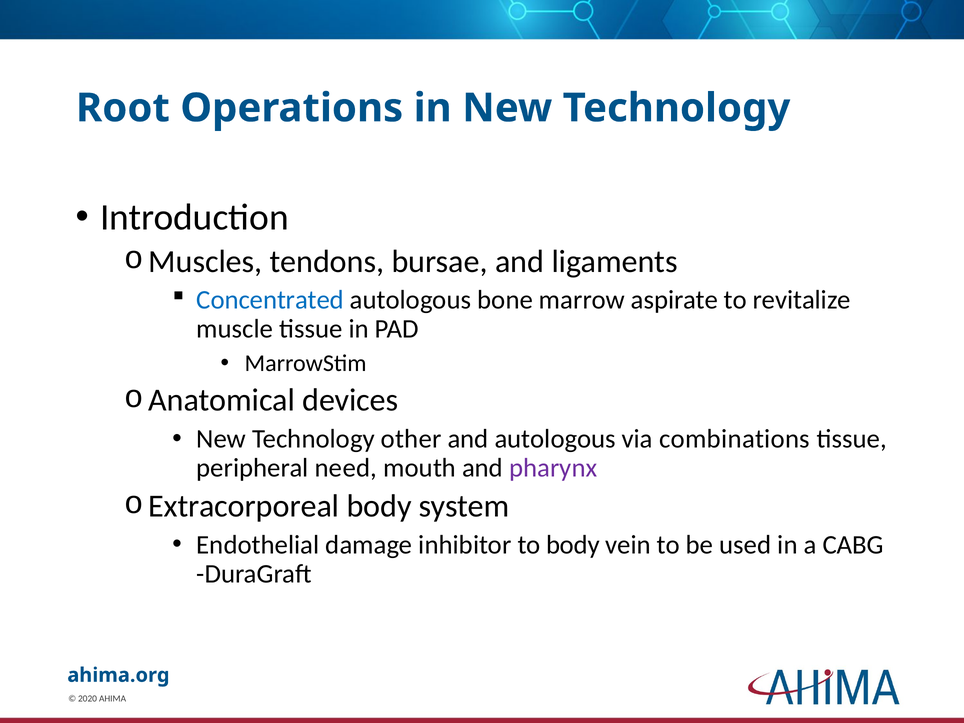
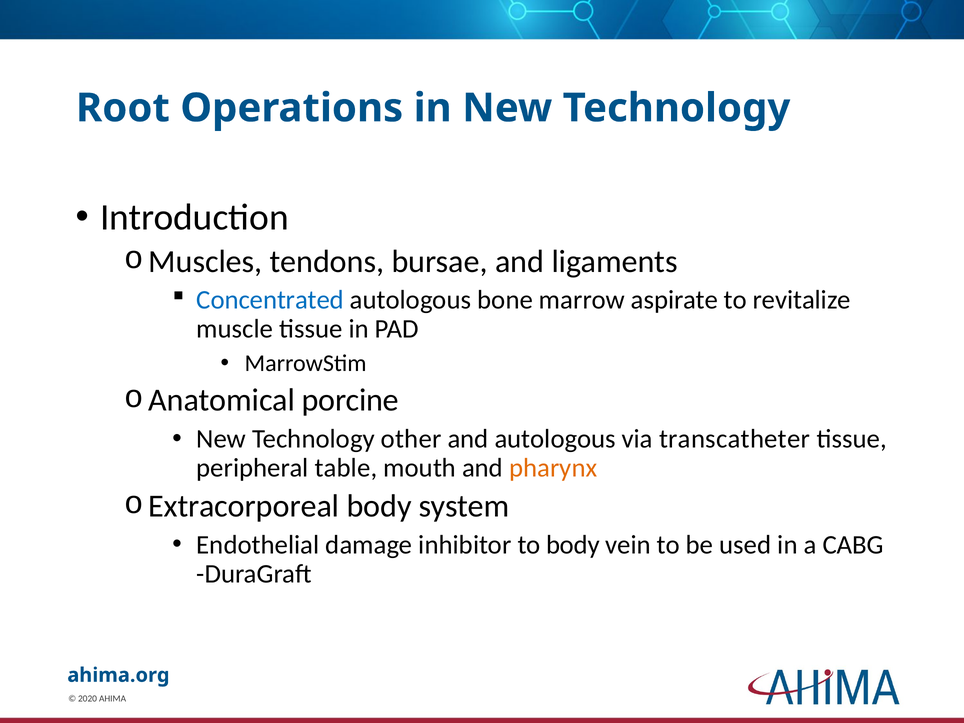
devices: devices -> porcine (350, 400)
combinations: combinations -> transcatheter (735, 439)
need: need -> table (346, 468)
pharynx colour: purple -> orange (553, 468)
